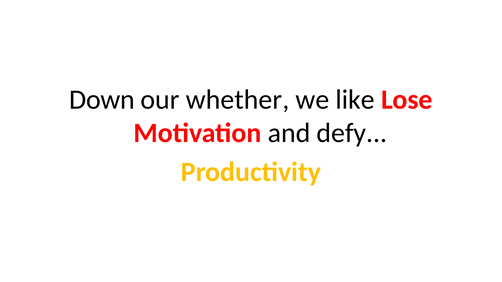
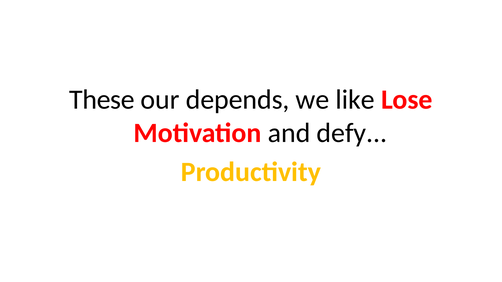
Down: Down -> These (102, 100)
whether: whether -> depends (238, 100)
